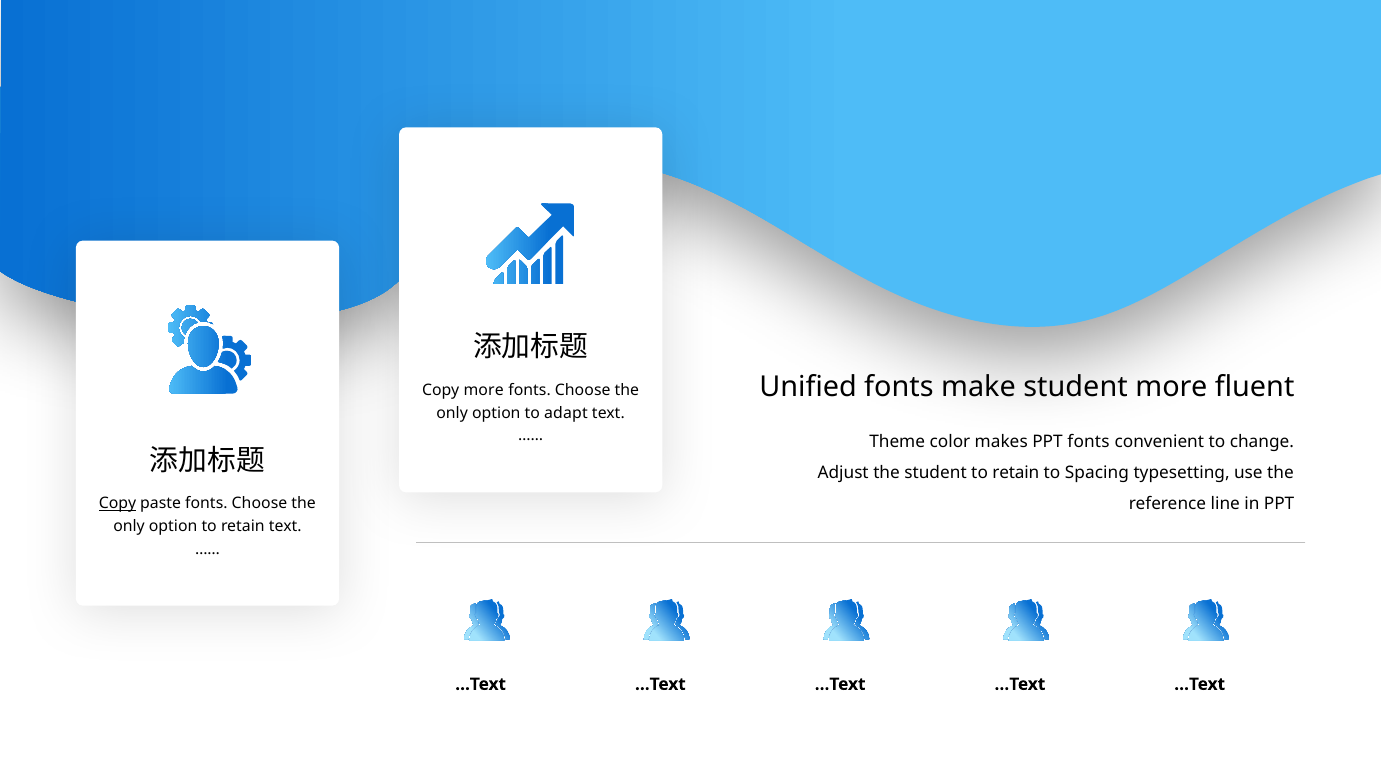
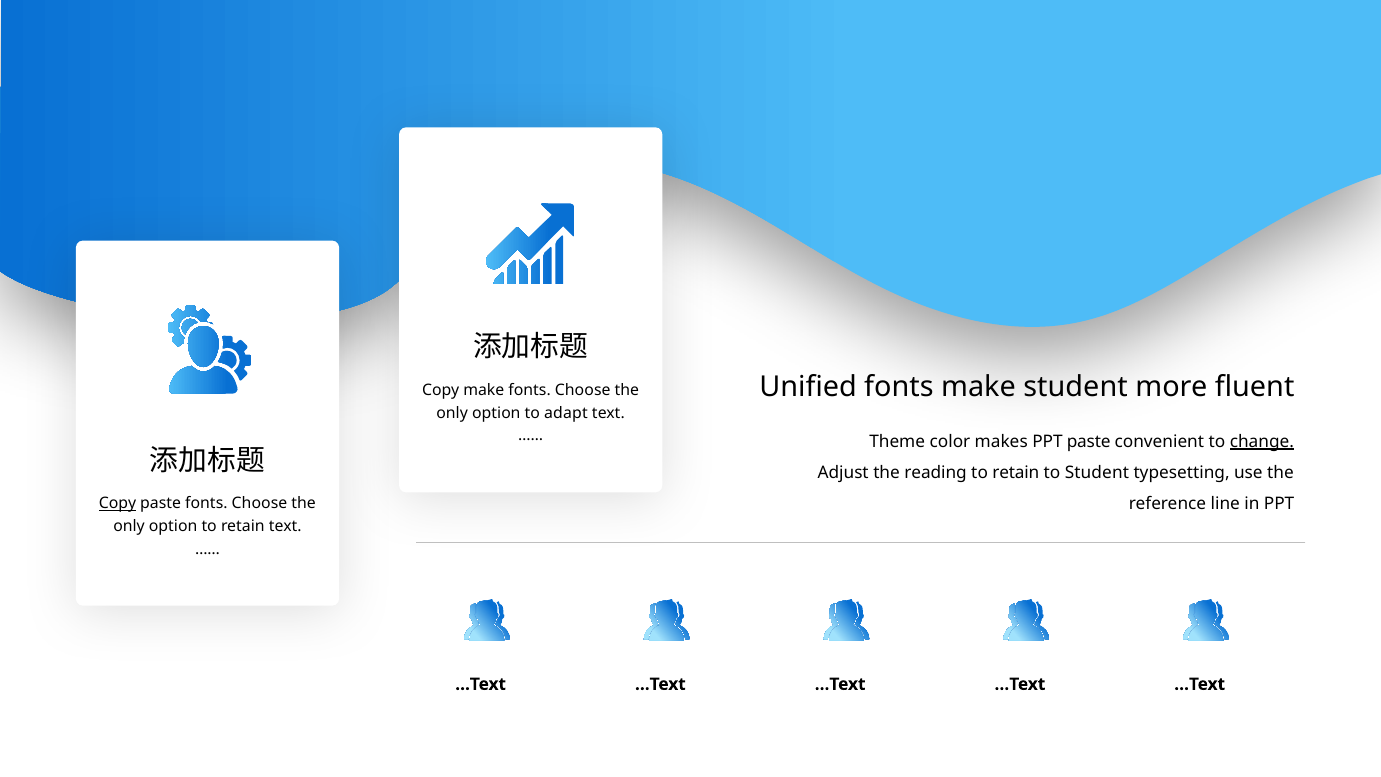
Copy more: more -> make (484, 390)
PPT fonts: fonts -> paste (1089, 441)
change underline: none -> present (1262, 441)
the student: student -> reading (936, 473)
to Spacing: Spacing -> Student (1097, 473)
